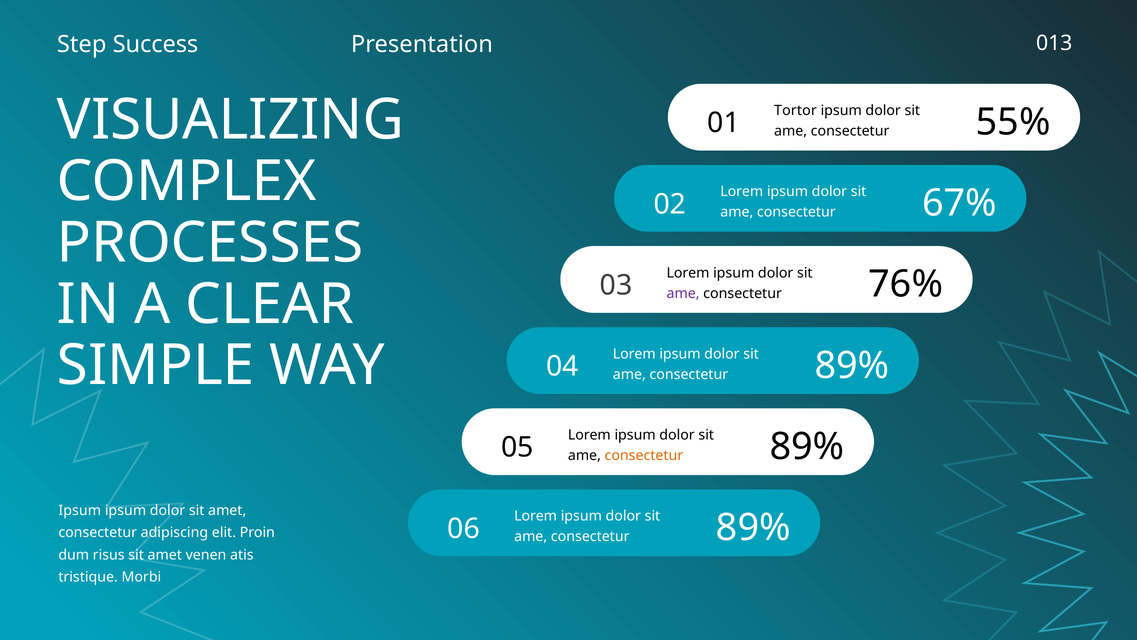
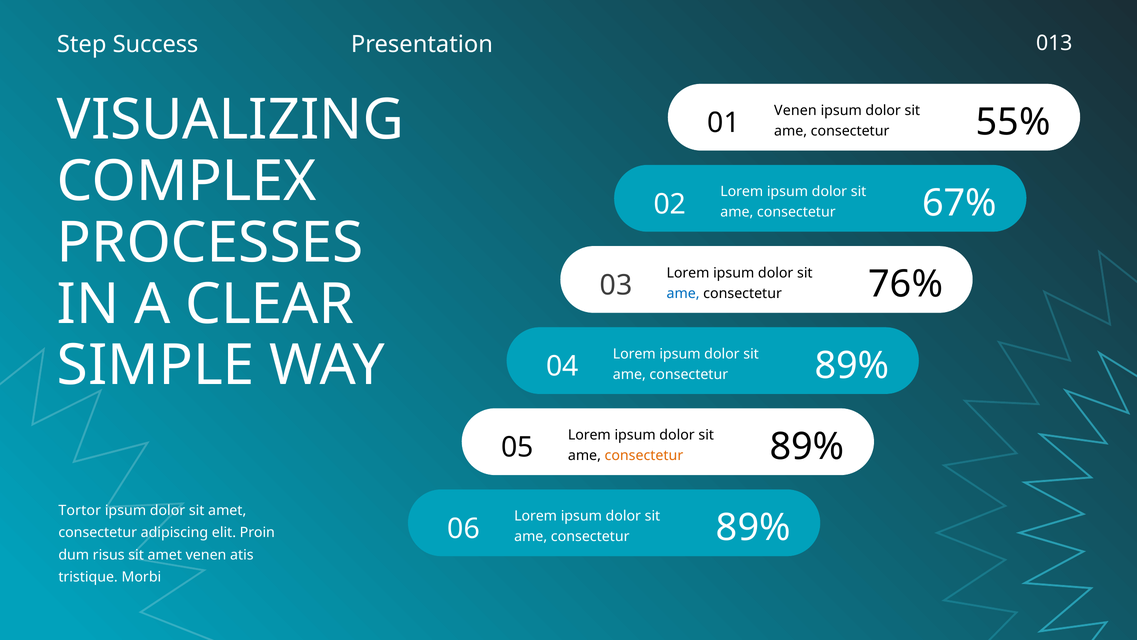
Tortor: Tortor -> Venen (795, 111)
ame colour: purple -> blue (683, 293)
Ipsum: Ipsum -> Tortor (80, 510)
